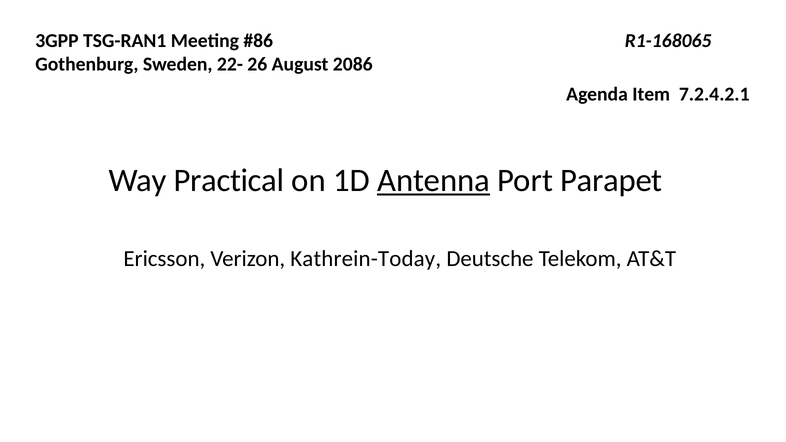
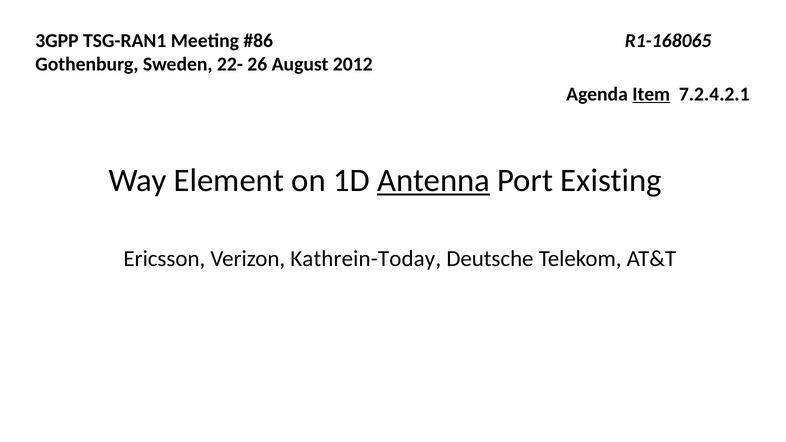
2086: 2086 -> 2012 (353, 64)
Item underline: none -> present (651, 94)
Practical: Practical -> Element (229, 181)
Parapet: Parapet -> Existing (611, 181)
